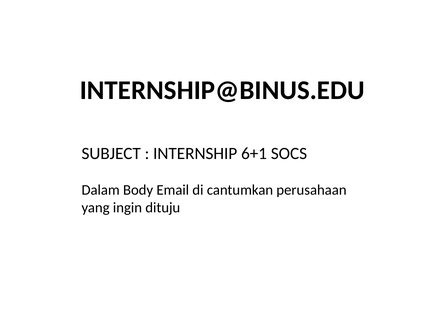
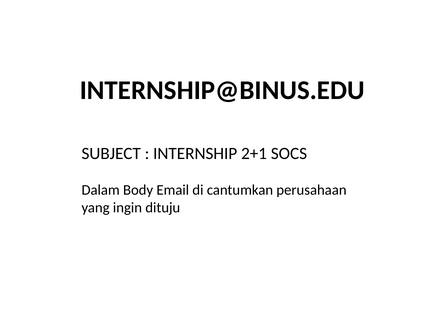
6+1: 6+1 -> 2+1 (254, 153)
